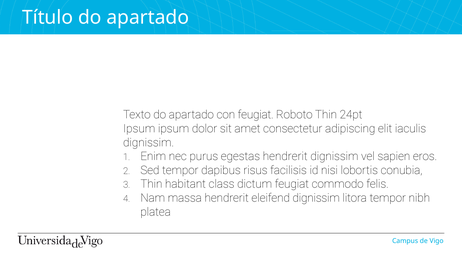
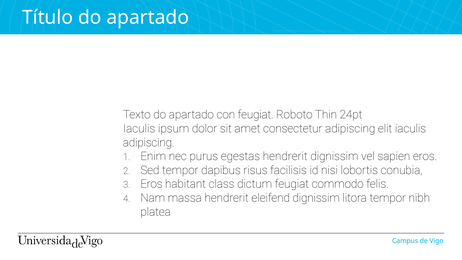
Ipsum: Ipsum -> Iaculis (139, 129)
dignissim: dignissim -> adipiscing (149, 142)
Thin: Thin -> Eros (151, 184)
